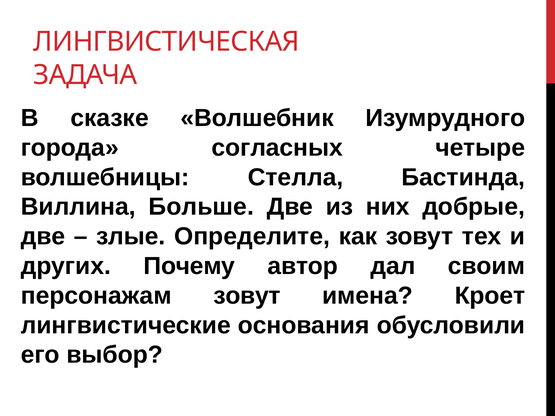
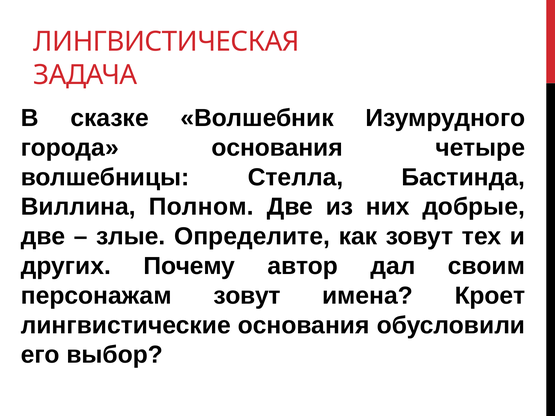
города согласных: согласных -> основания (277, 148)
Больше: Больше -> Полном (201, 207)
